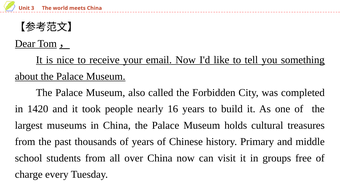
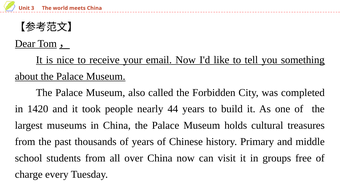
16: 16 -> 44 (173, 109)
